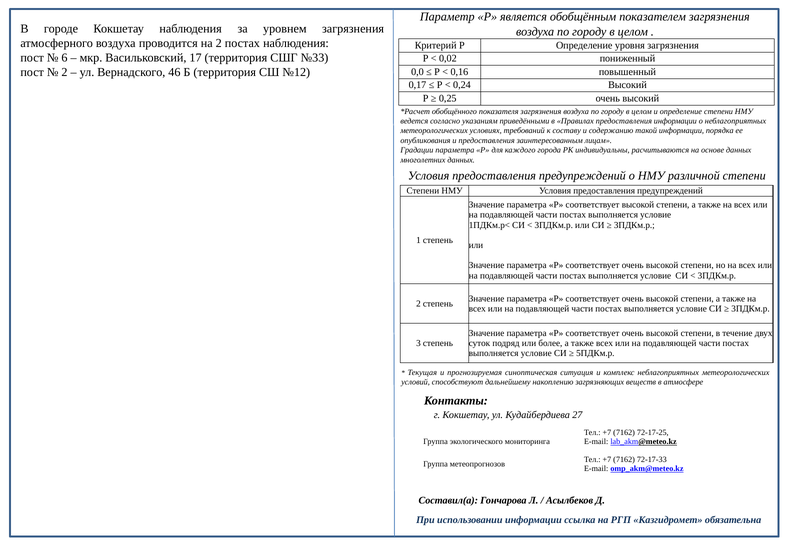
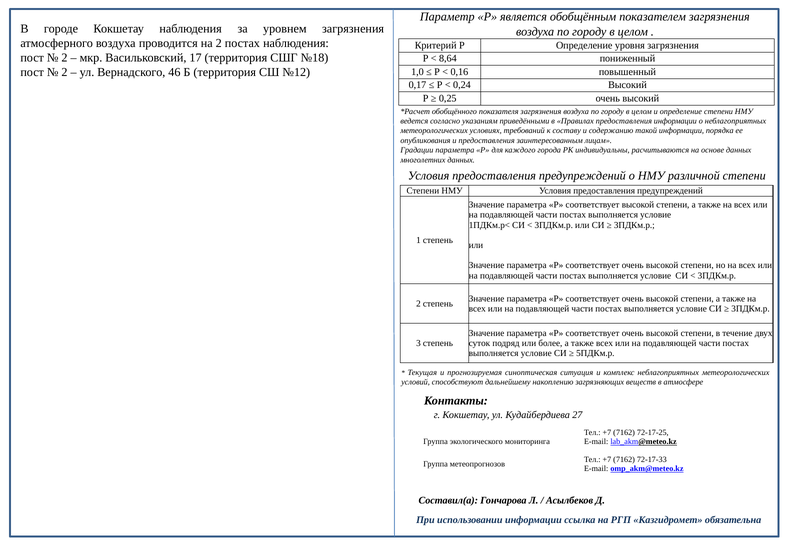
6: 6 -> 2 (65, 58)
№33: №33 -> №18 (315, 58)
0,02: 0,02 -> 8,64 (448, 59)
0,0: 0,0 -> 1,0 (417, 72)
